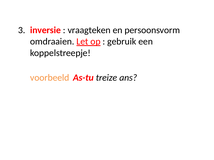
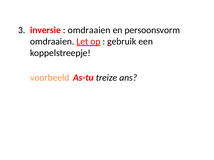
vraagteken: vraagteken -> omdraaien (89, 30)
